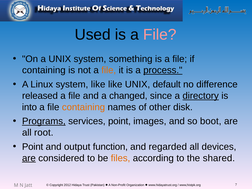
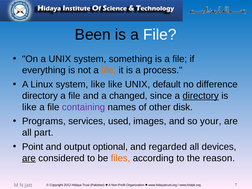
Used: Used -> Been (93, 35)
File colour: pink -> white (160, 35)
containing: containing -> everything (44, 70)
process underline: present -> none (163, 70)
released: released -> directory (40, 96)
into: into -> like (29, 107)
containing colour: orange -> purple (83, 107)
Programs underline: present -> none (44, 121)
services point: point -> used (119, 121)
boot: boot -> your (211, 121)
root: root -> part (44, 133)
function: function -> optional (110, 147)
shared: shared -> reason (219, 158)
